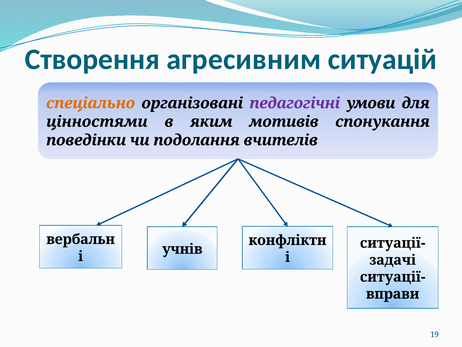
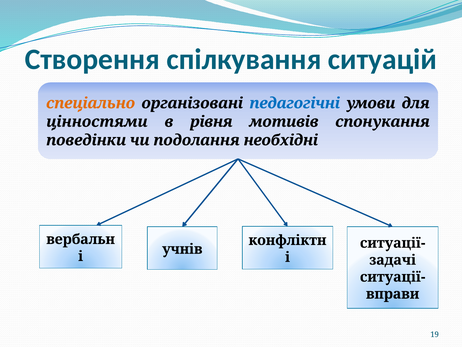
агресивним: агресивним -> спілкування (244, 59)
педагогічні colour: purple -> blue (295, 103)
яким: яким -> рівня (211, 122)
вчителів: вчителів -> необхідні (281, 140)
